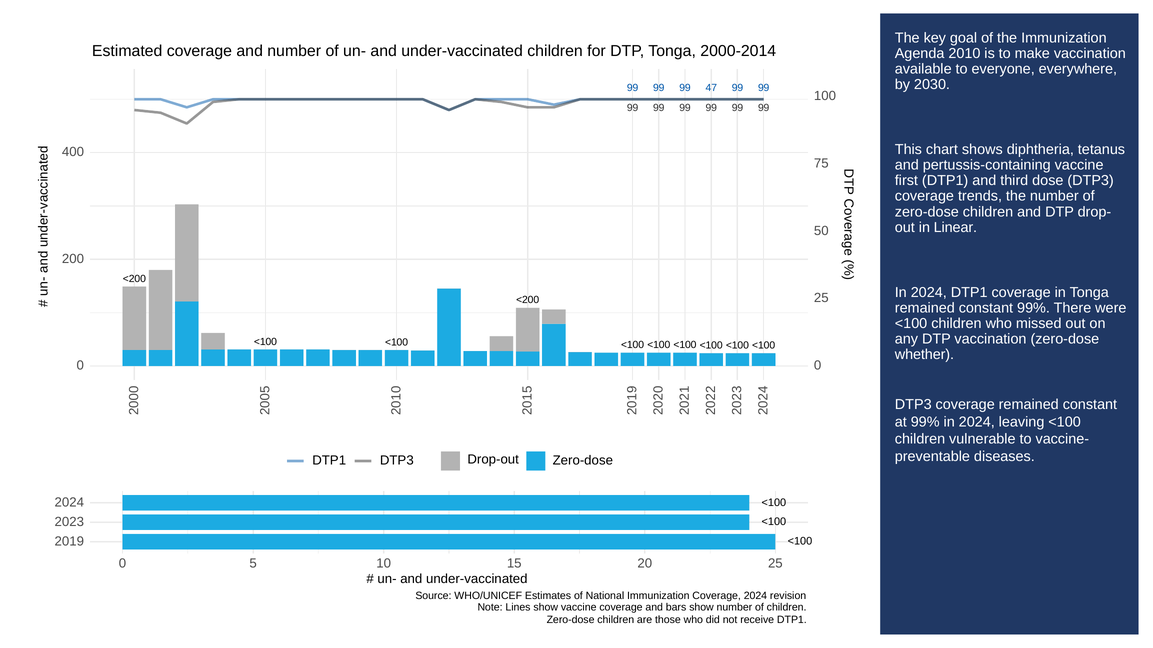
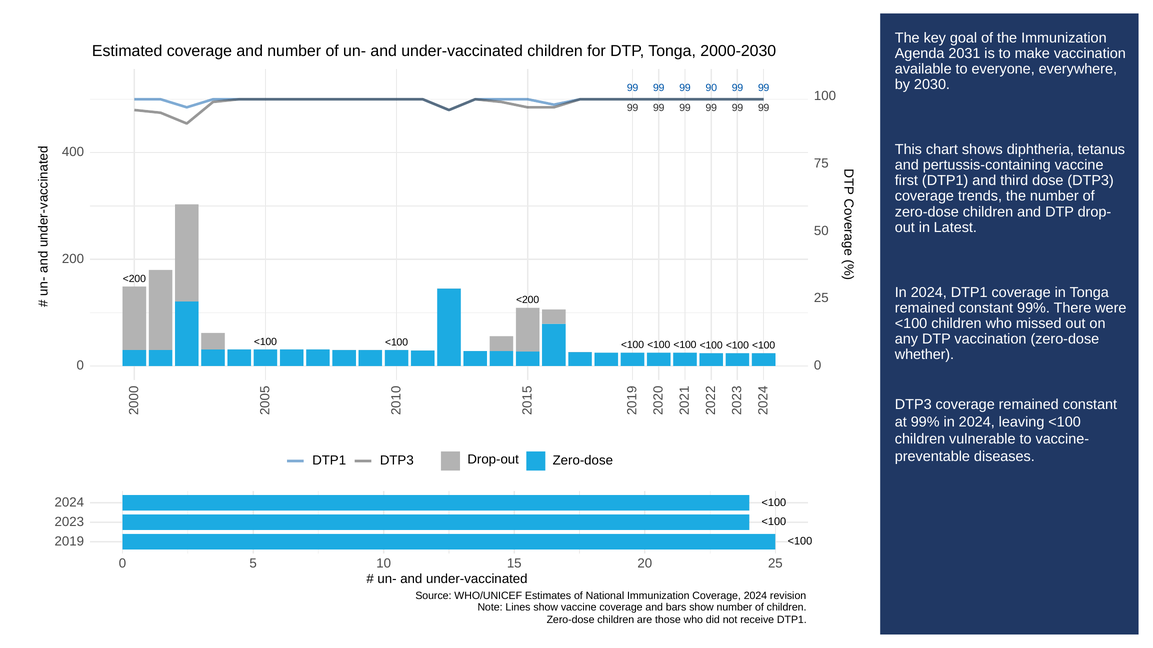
2000-2014: 2000-2014 -> 2000-2030 (738, 51)
2010: 2010 -> 2031 (964, 53)
47: 47 -> 90 (711, 88)
Linear: Linear -> Latest (955, 228)
